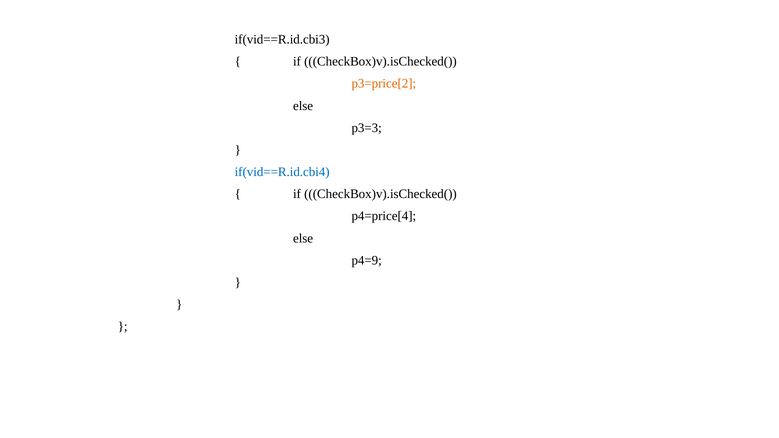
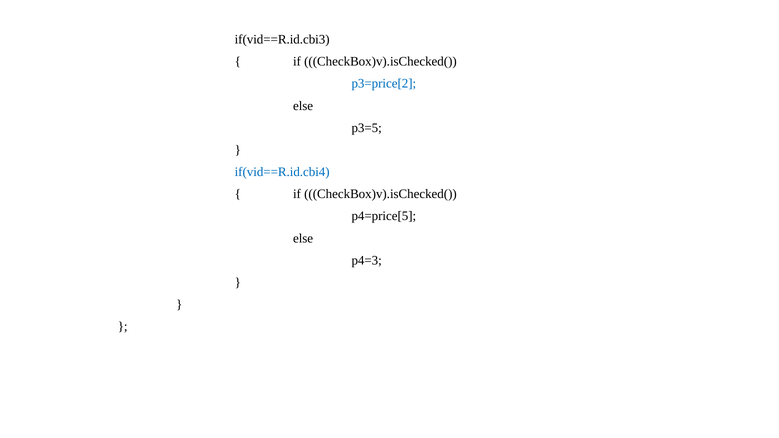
p3=price[2 colour: orange -> blue (384, 84)
p3=3: p3=3 -> p3=5 (367, 128)
p4=price[4: p4=price[4 -> p4=price[5 (384, 216)
p4=9: p4=9 -> p4=3 (367, 261)
